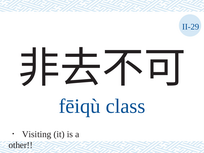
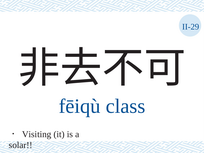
other: other -> solar (21, 145)
